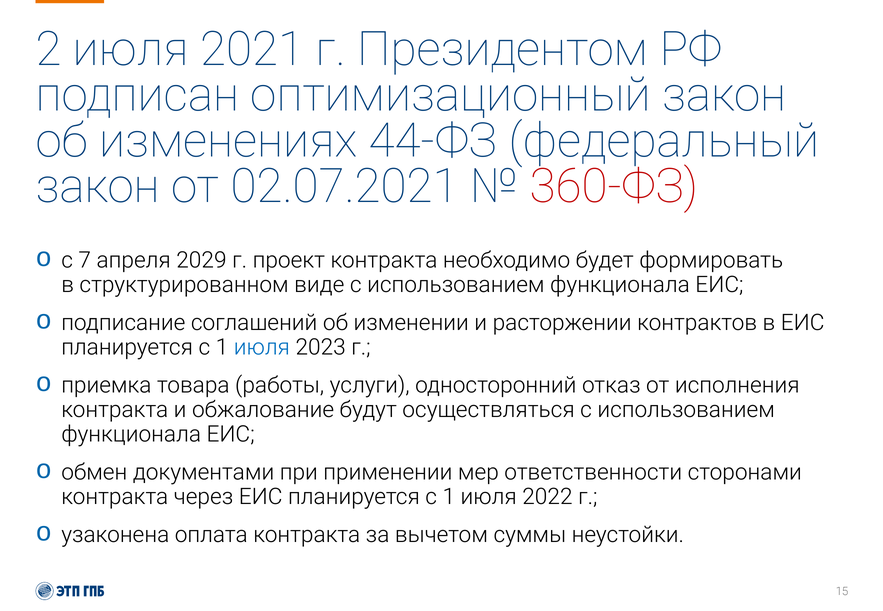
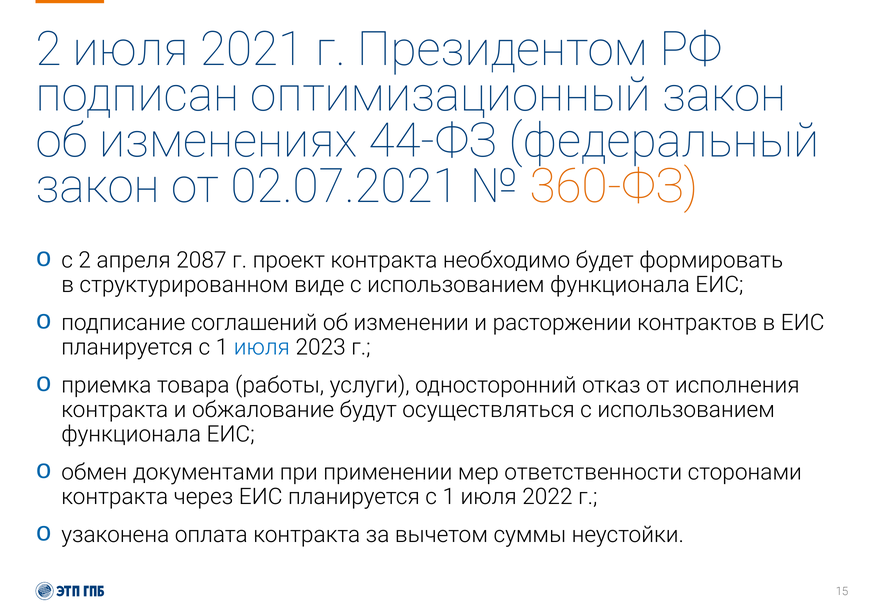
360-ФЗ colour: red -> orange (614, 187)
с 7: 7 -> 2 (85, 260)
2029: 2029 -> 2087 (201, 260)
